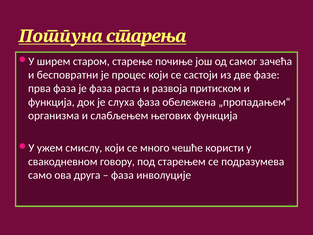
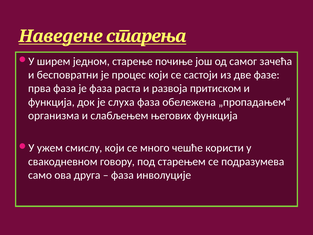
Потпуна: Потпуна -> Наведене (61, 36)
старом: старом -> једном (91, 61)
